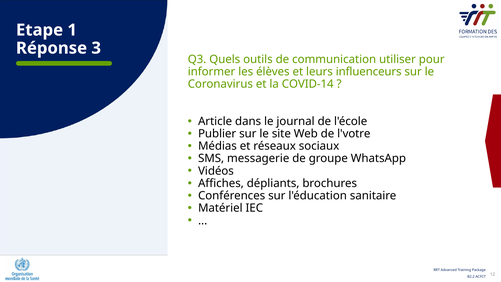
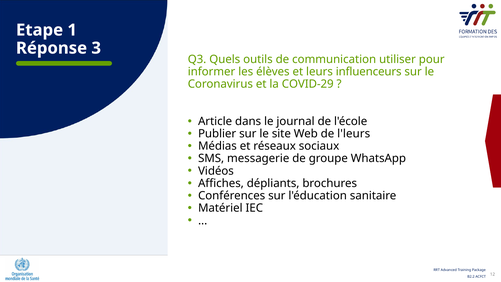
COVID-14: COVID-14 -> COVID-29 (308, 84)
l'votre: l'votre -> l'leurs (354, 134)
